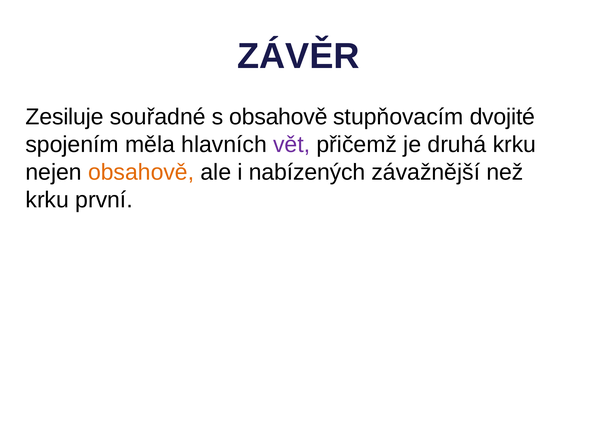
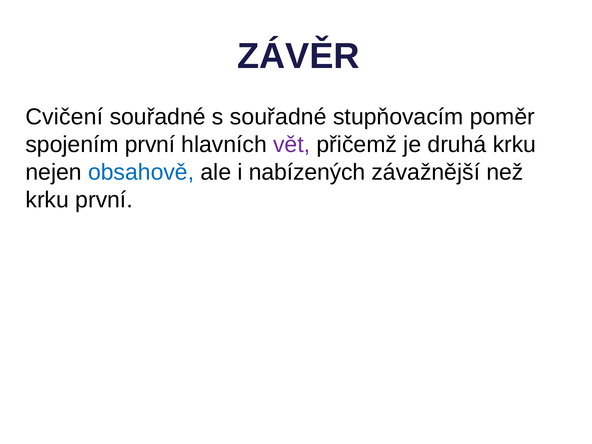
Zesiluje: Zesiluje -> Cvičení (64, 117)
s obsahově: obsahově -> souřadné (278, 117)
dvojité: dvojité -> poměr (502, 117)
spojením měla: měla -> první (150, 145)
obsahově colour: orange -> blue (141, 172)
